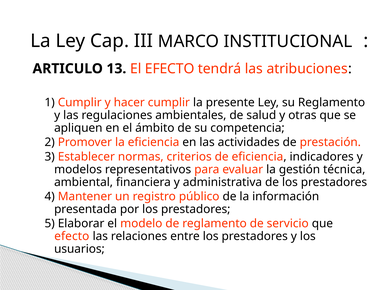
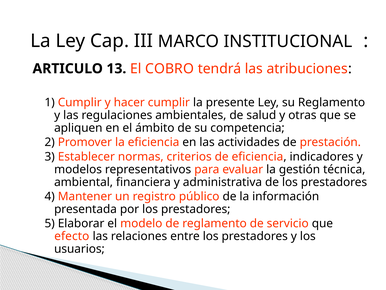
El EFECTO: EFECTO -> COBRO (170, 69)
